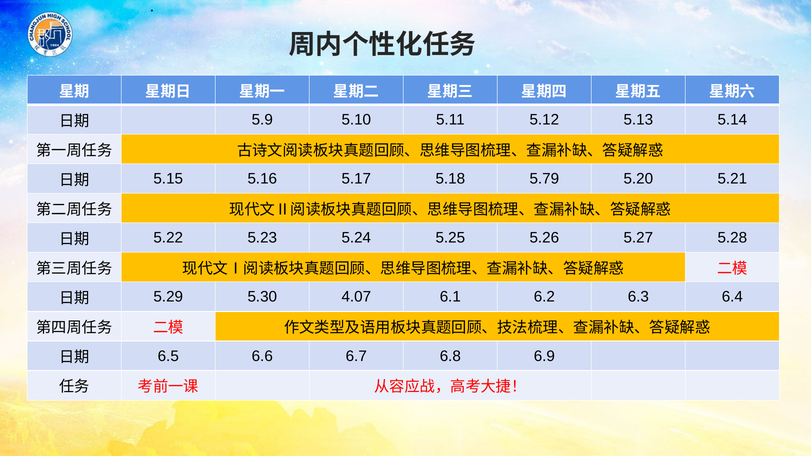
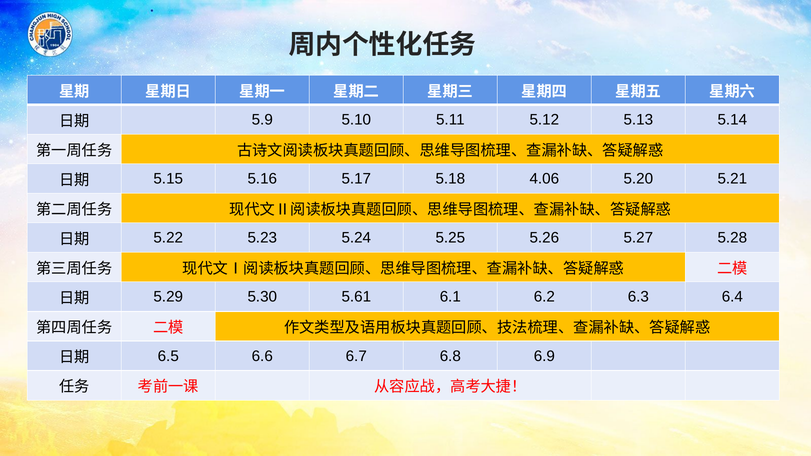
5.79: 5.79 -> 4.06 (544, 179)
4.07: 4.07 -> 5.61 (356, 297)
